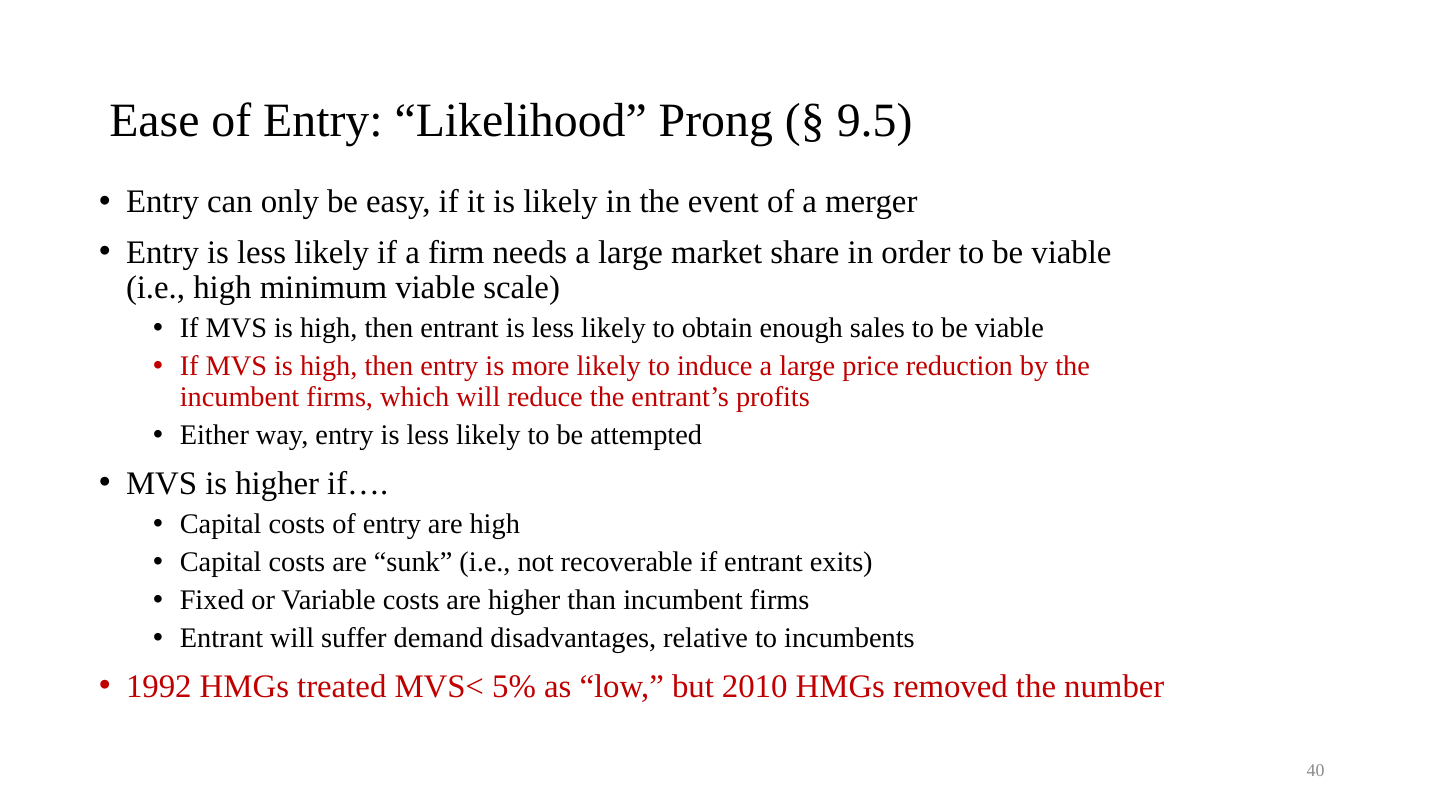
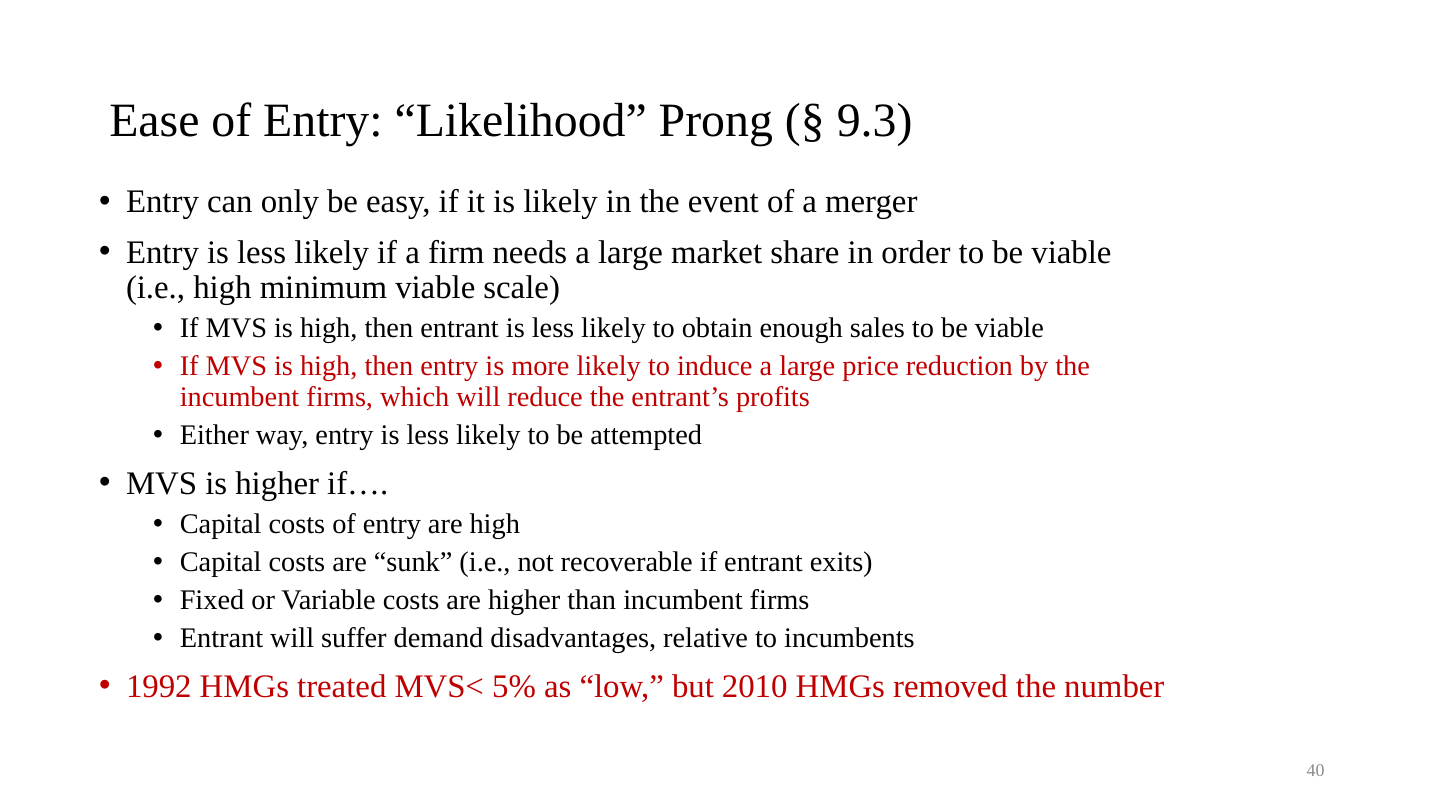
9.5: 9.5 -> 9.3 (875, 121)
